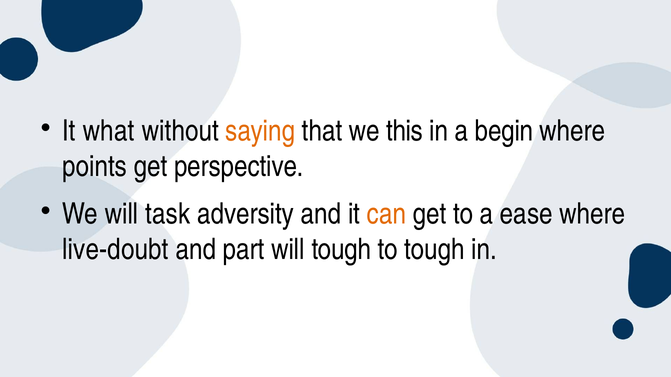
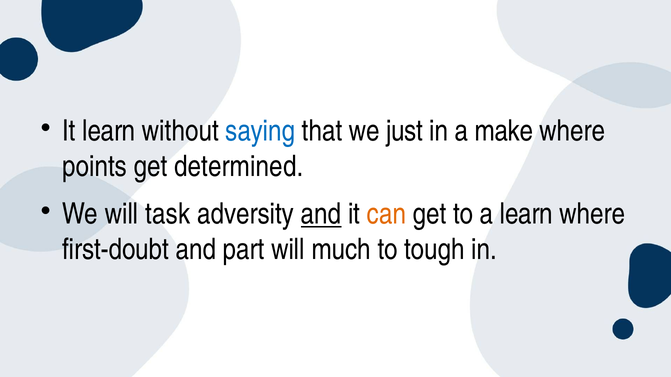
It what: what -> learn (109, 131)
saying colour: orange -> blue (260, 131)
this: this -> just (405, 131)
begin: begin -> make (504, 131)
perspective: perspective -> determined (239, 167)
and underline: none -> present (321, 214)
a ease: ease -> learn (526, 214)
live-doubt: live-doubt -> first-doubt (116, 250)
will tough: tough -> much (341, 250)
